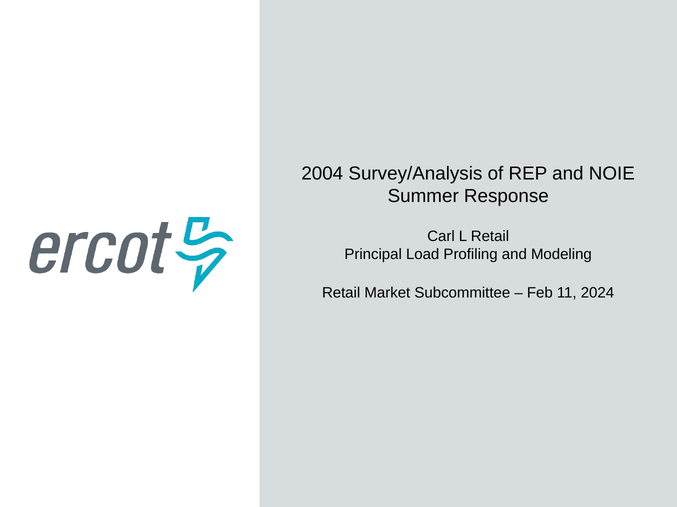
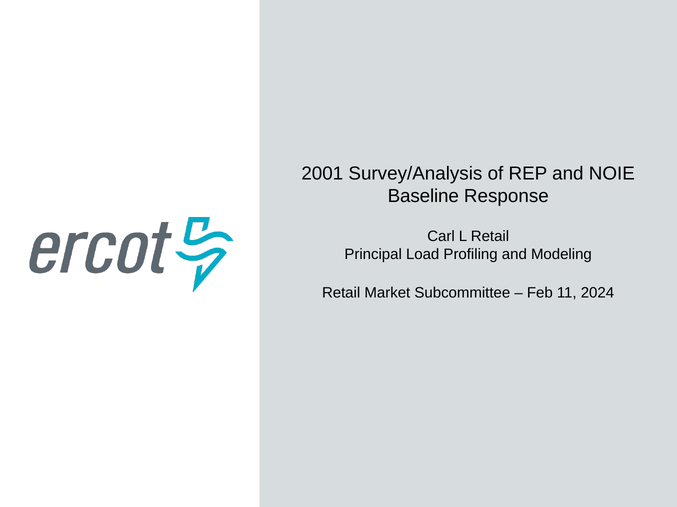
2004: 2004 -> 2001 (322, 174)
Summer: Summer -> Baseline (423, 196)
